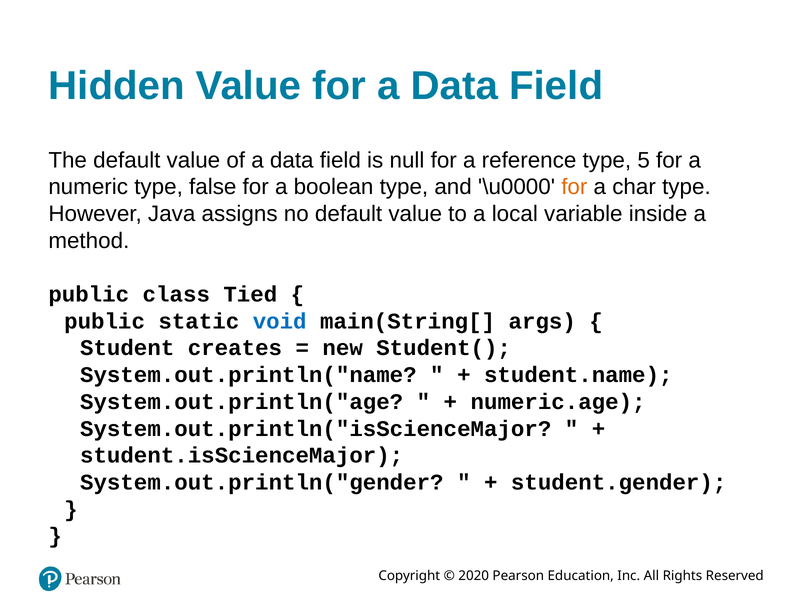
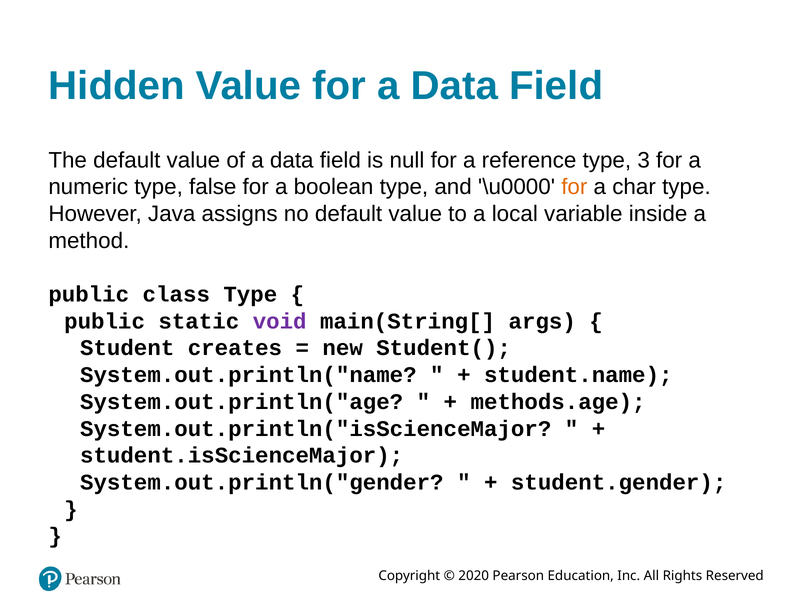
5: 5 -> 3 (644, 160)
class Tied: Tied -> Type (250, 295)
void colour: blue -> purple (280, 322)
numeric.age: numeric.age -> methods.age (558, 402)
